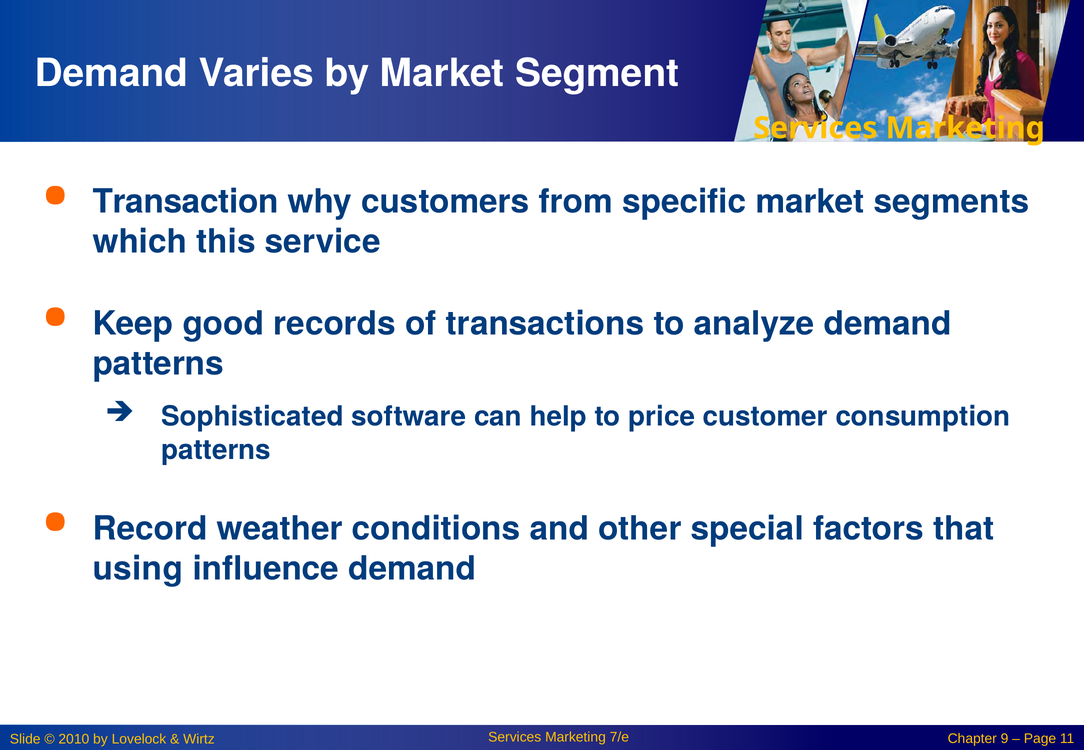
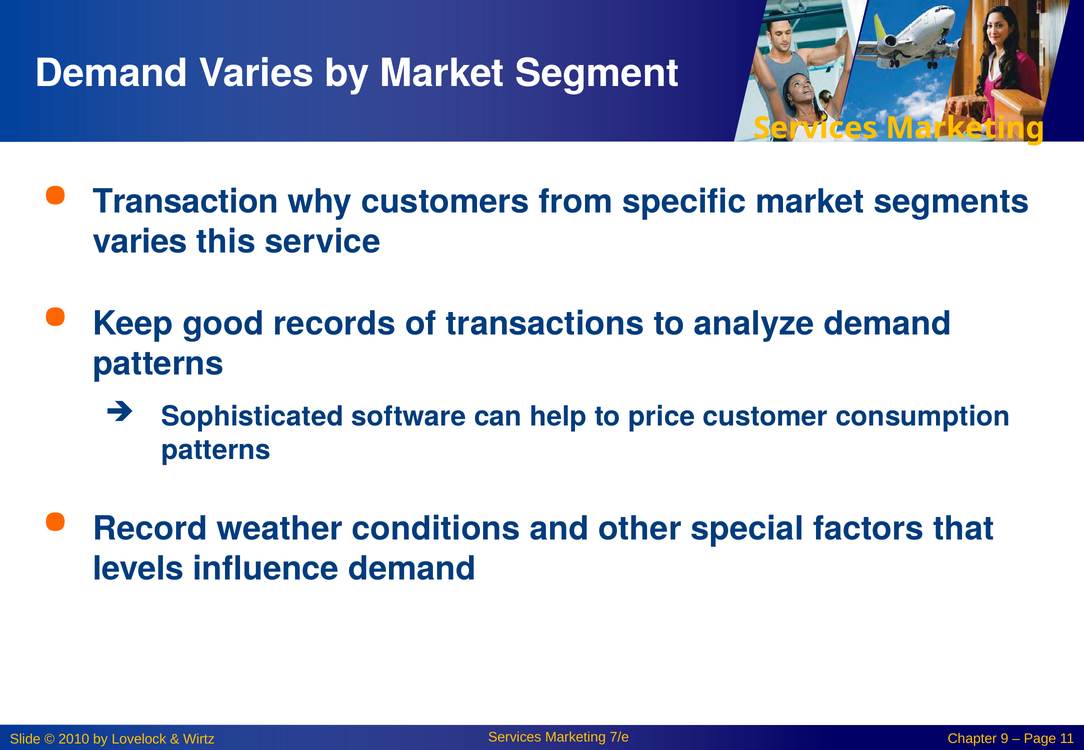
which: which -> varies (140, 242)
using: using -> levels (138, 569)
